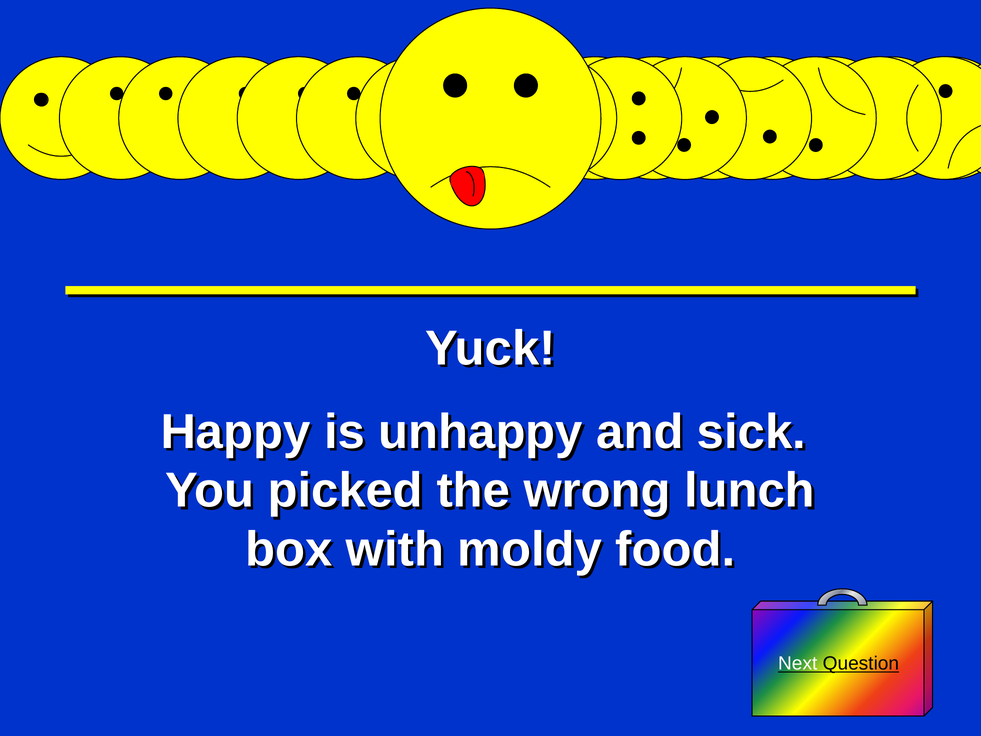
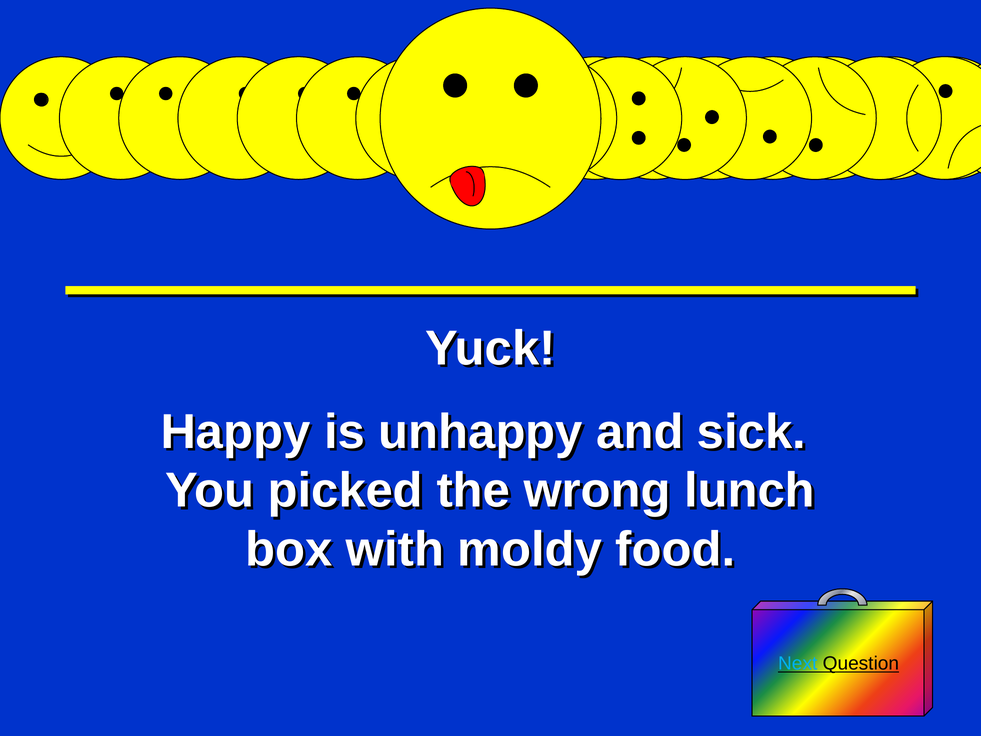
Next colour: white -> light blue (798, 663)
